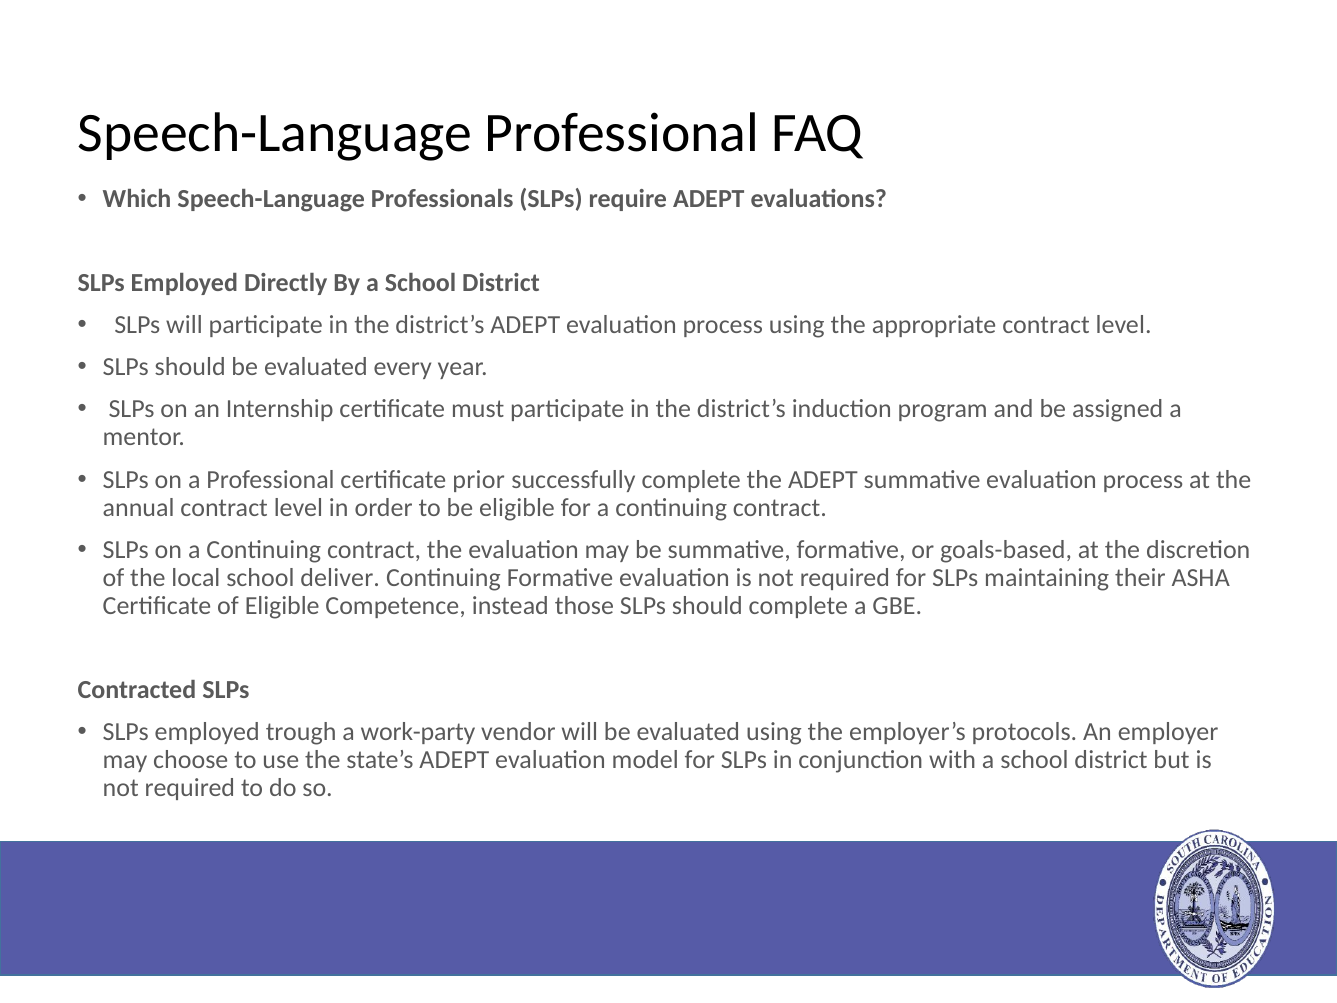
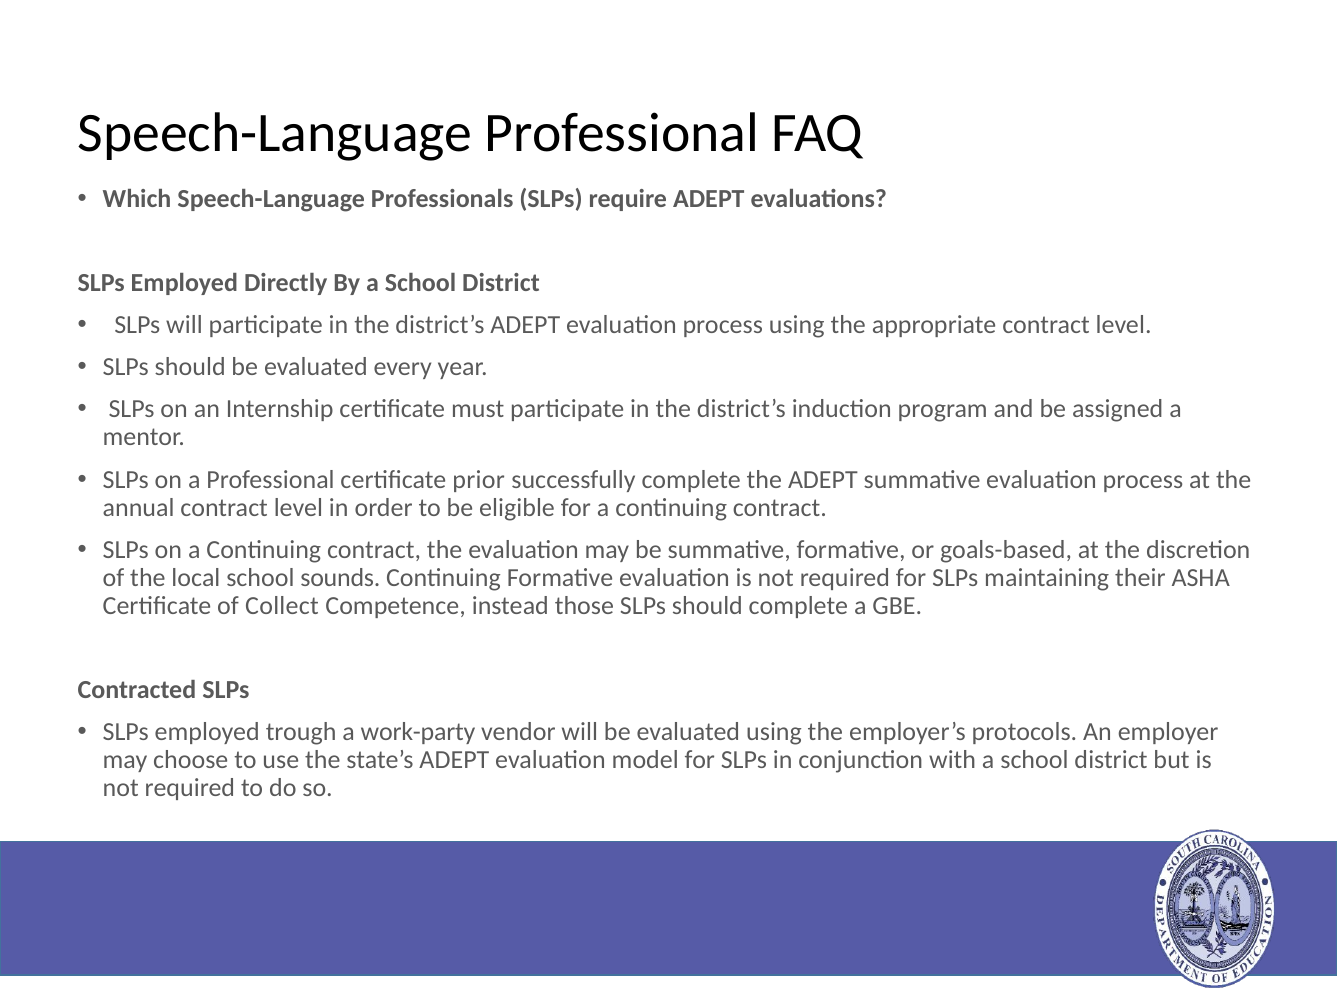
deliver: deliver -> sounds (340, 578)
of Eligible: Eligible -> Collect (282, 606)
